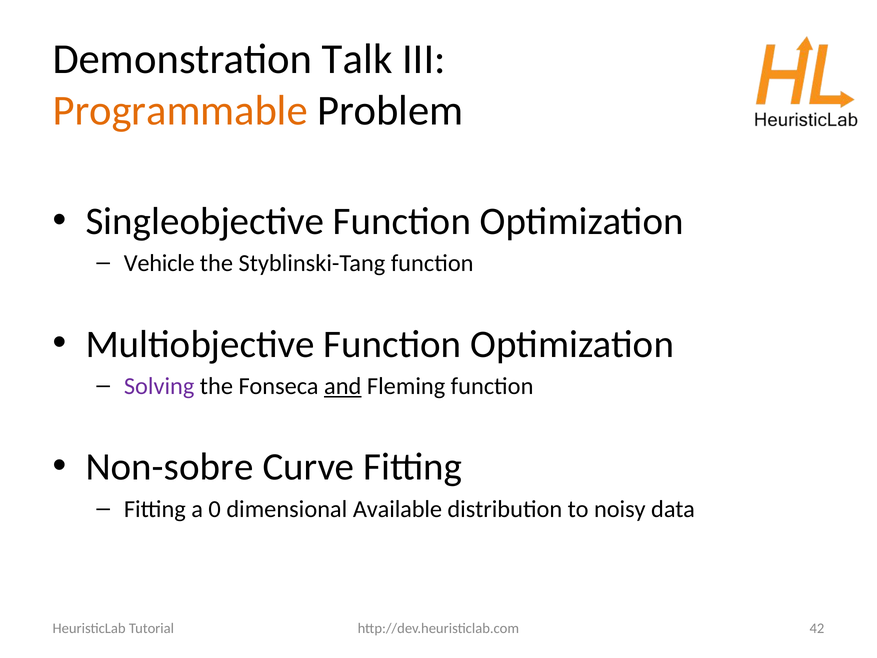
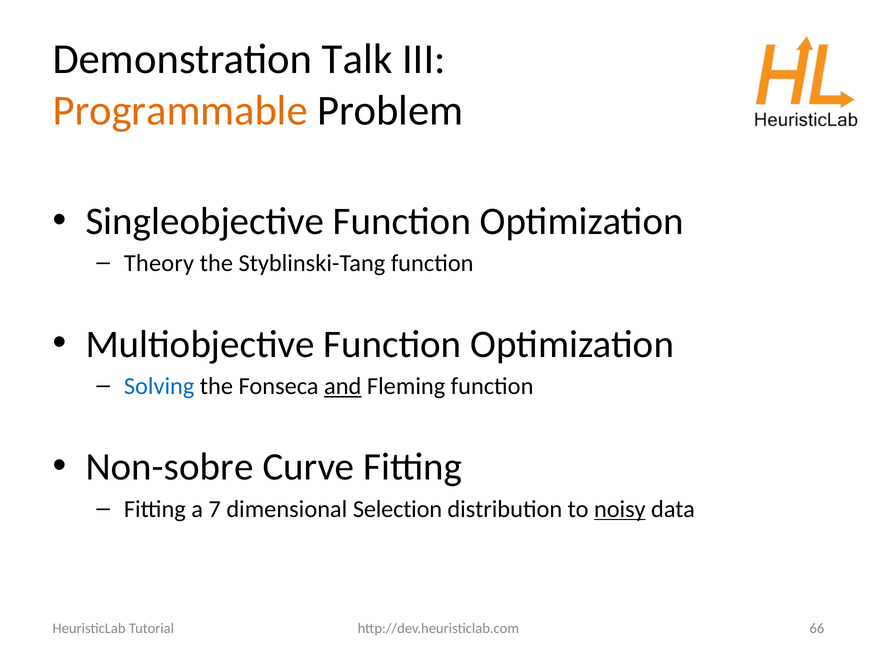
Vehicle: Vehicle -> Theory (159, 263)
Solving colour: purple -> blue (159, 386)
0: 0 -> 7 (215, 509)
Available: Available -> Selection (397, 509)
noisy underline: none -> present (620, 509)
42: 42 -> 66 (817, 628)
